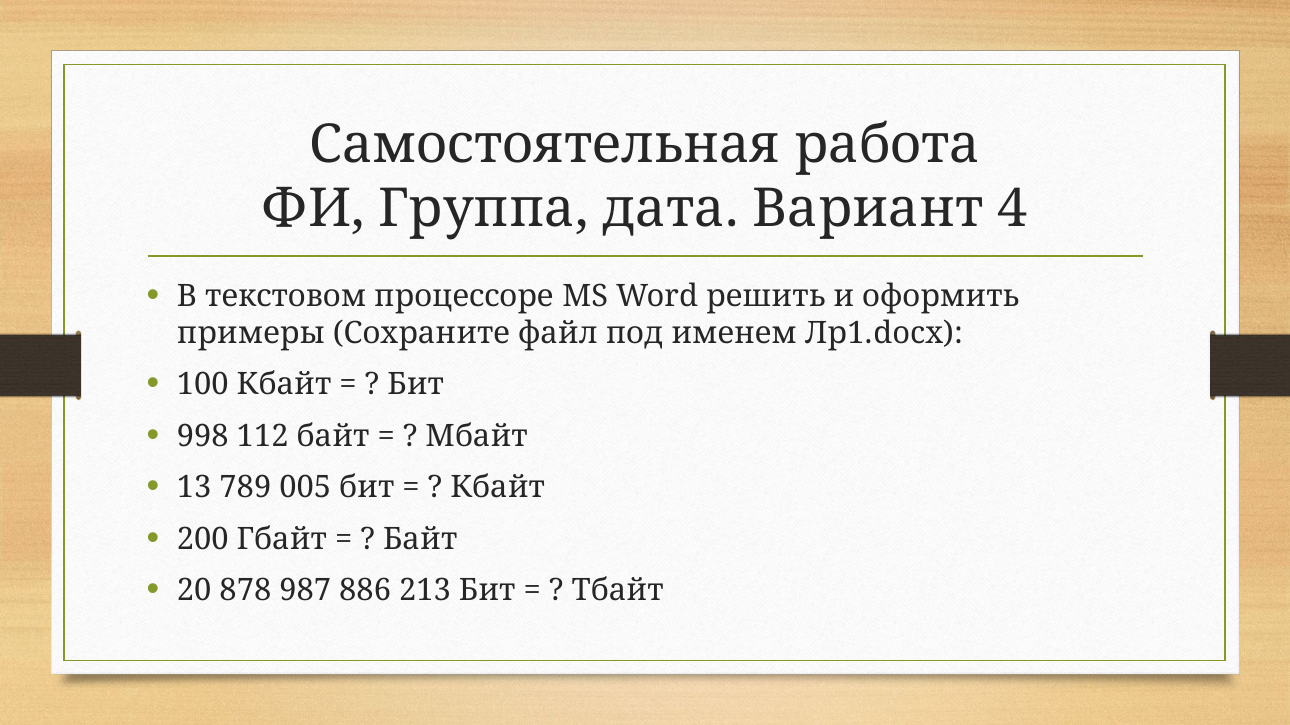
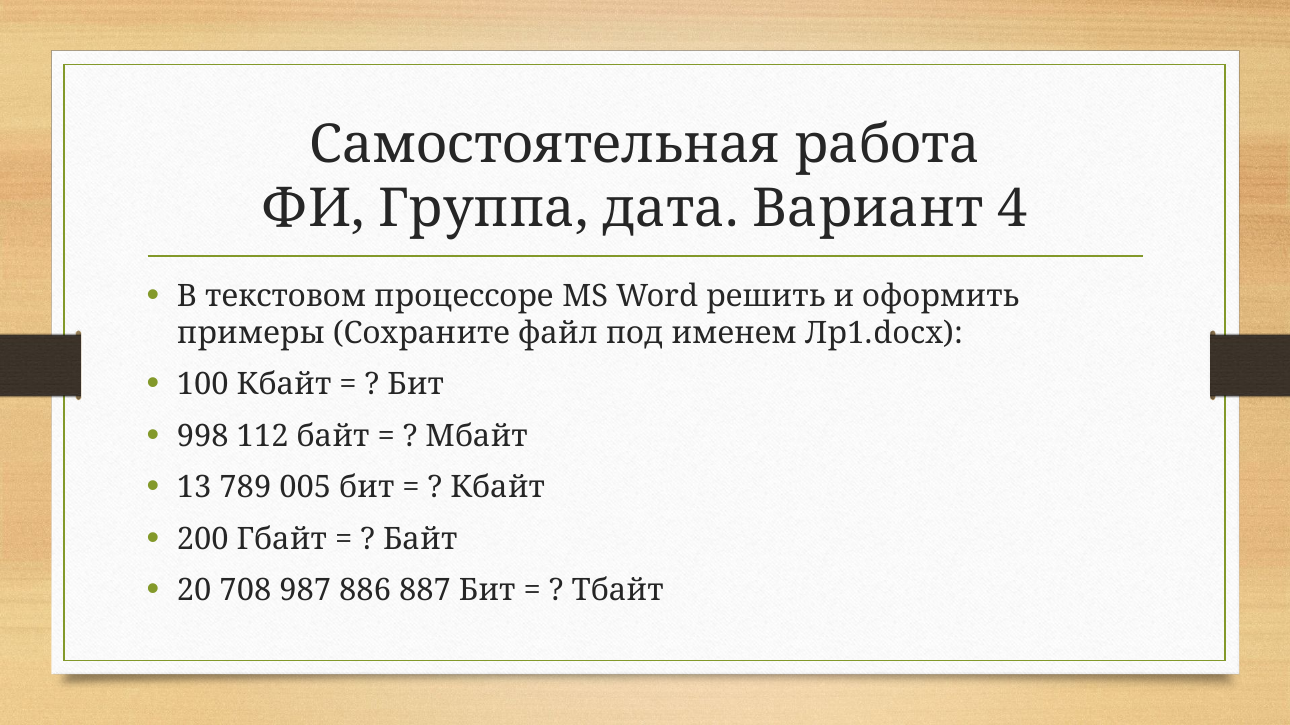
878: 878 -> 708 (245, 591)
213: 213 -> 887 (425, 591)
